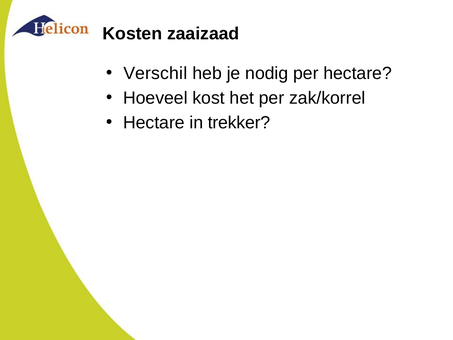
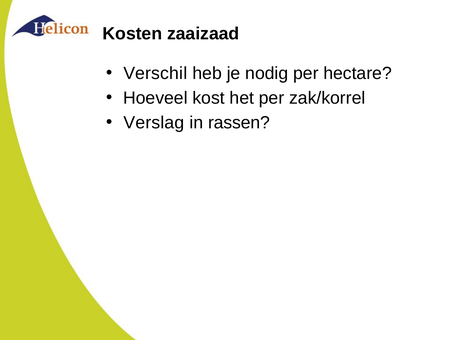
Hectare: Hectare -> Verslag (154, 123)
trekker: trekker -> rassen (239, 123)
